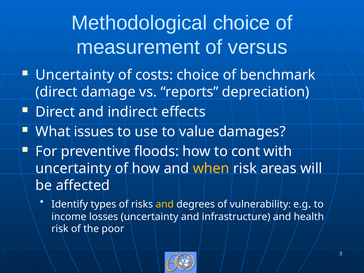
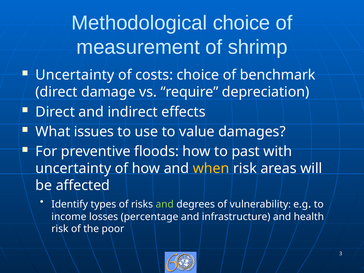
versus: versus -> shrimp (258, 47)
reports: reports -> require (189, 92)
cont: cont -> past (246, 152)
and colour: yellow -> light green (165, 204)
losses uncertainty: uncertainty -> percentage (150, 217)
